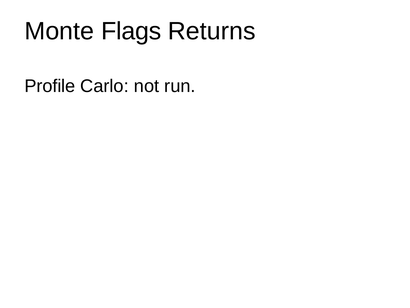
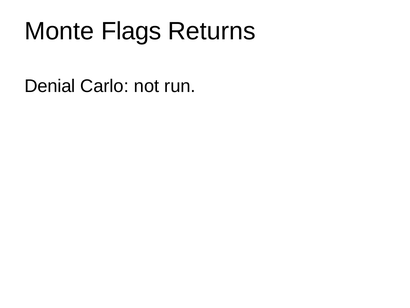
Profile: Profile -> Denial (50, 86)
